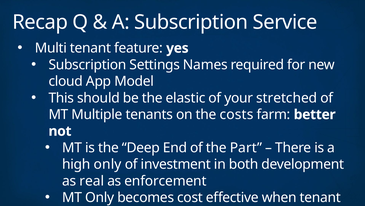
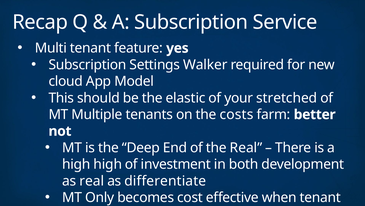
Names: Names -> Walker (205, 65)
the Part: Part -> Real (246, 147)
high only: only -> high (108, 164)
enforcement: enforcement -> differentiate (165, 180)
